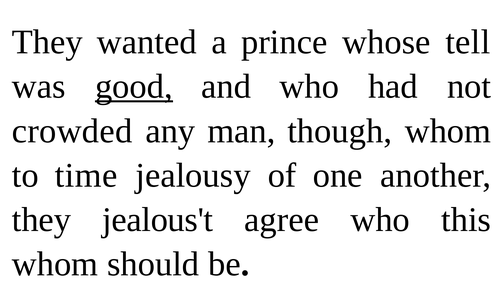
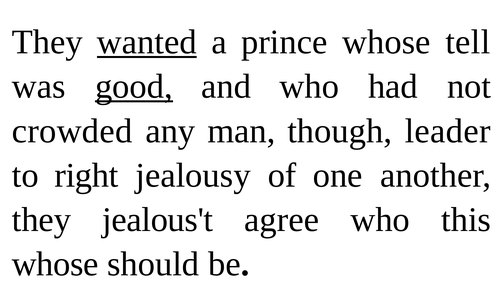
wanted underline: none -> present (147, 42)
though whom: whom -> leader (448, 131)
time: time -> right (86, 175)
whom: whom -> whose (55, 264)
